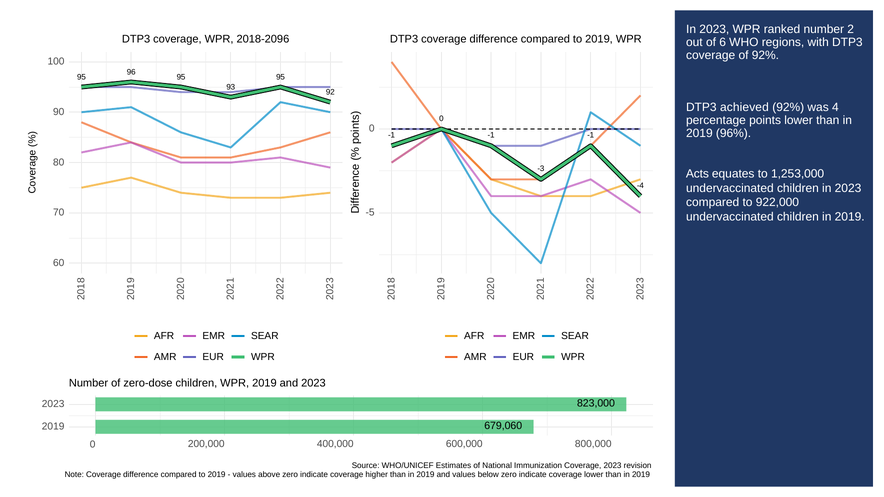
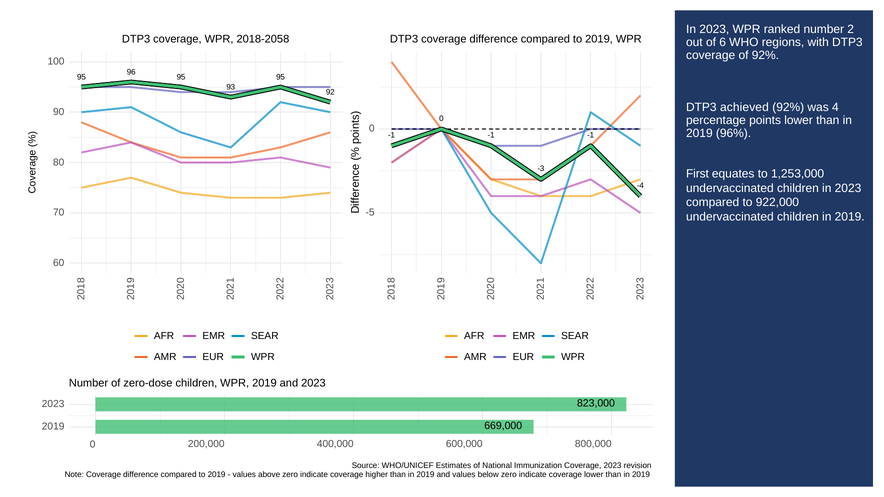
2018-2096: 2018-2096 -> 2018-2058 (263, 39)
Acts: Acts -> First (697, 174)
679,060: 679,060 -> 669,000 (503, 426)
